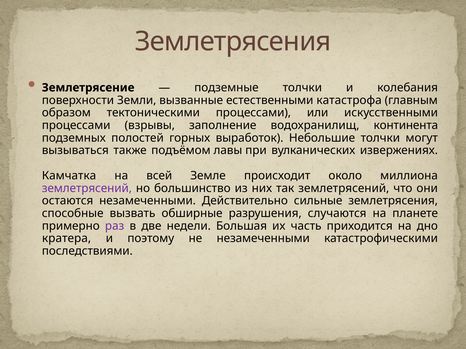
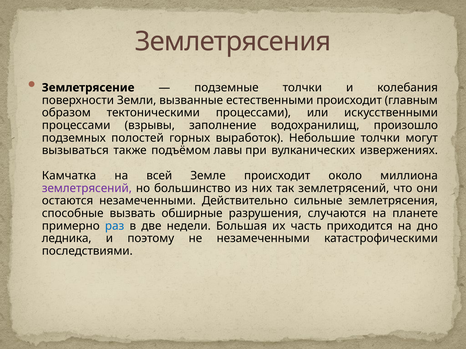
естественными катастрофа: катастрофа -> происходит (349, 100)
континента: континента -> произошло (406, 126)
раз colour: purple -> blue (115, 226)
кратера: кратера -> ледника (67, 239)
